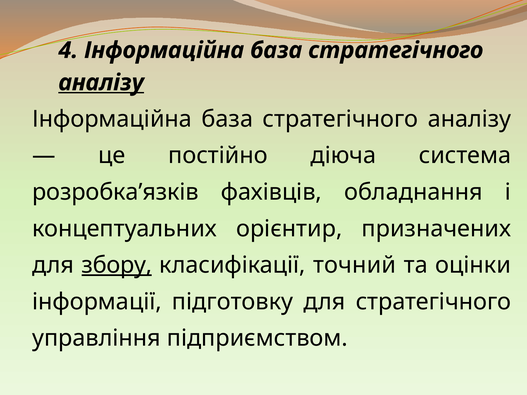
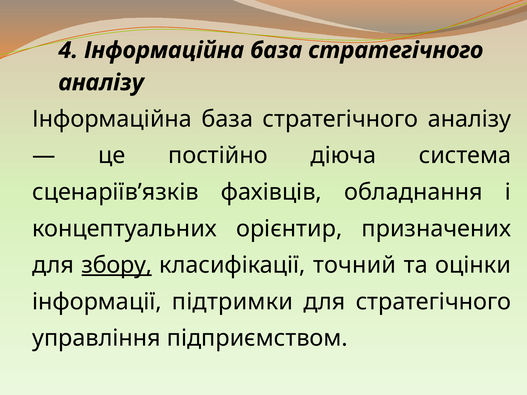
аналізу underline: present -> none (101, 83)
розробка’язків: розробка’язків -> сценаріїв’язків (115, 192)
підготовку: підготовку -> підтримки (232, 302)
